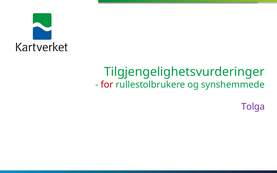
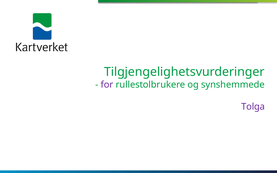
for colour: red -> purple (107, 85)
